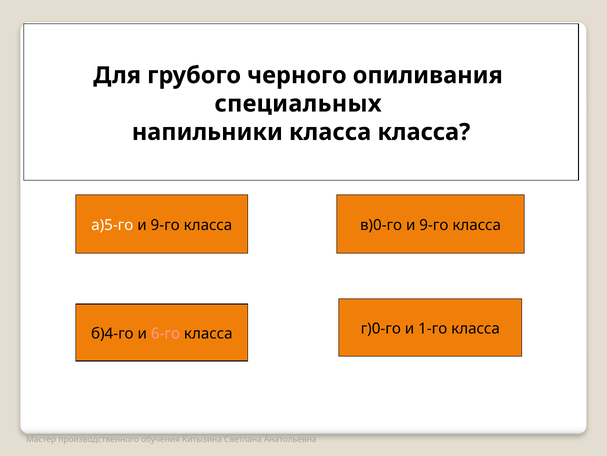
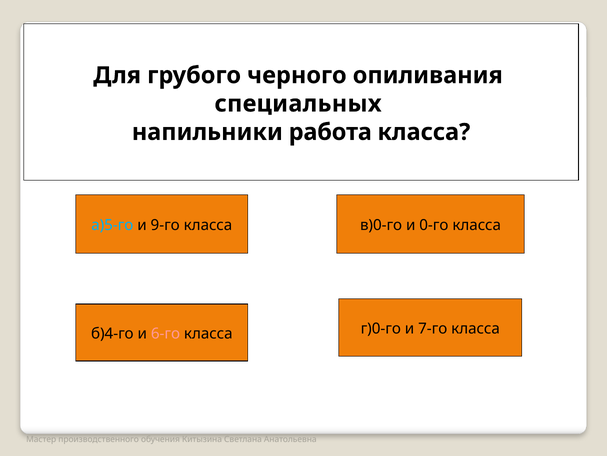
напильники класса: класса -> работа (330, 132)
а)5-го colour: white -> light blue (112, 225)
в)0-го и 9-го: 9-го -> 0-го (434, 225)
1-го: 1-го -> 7-го (433, 328)
